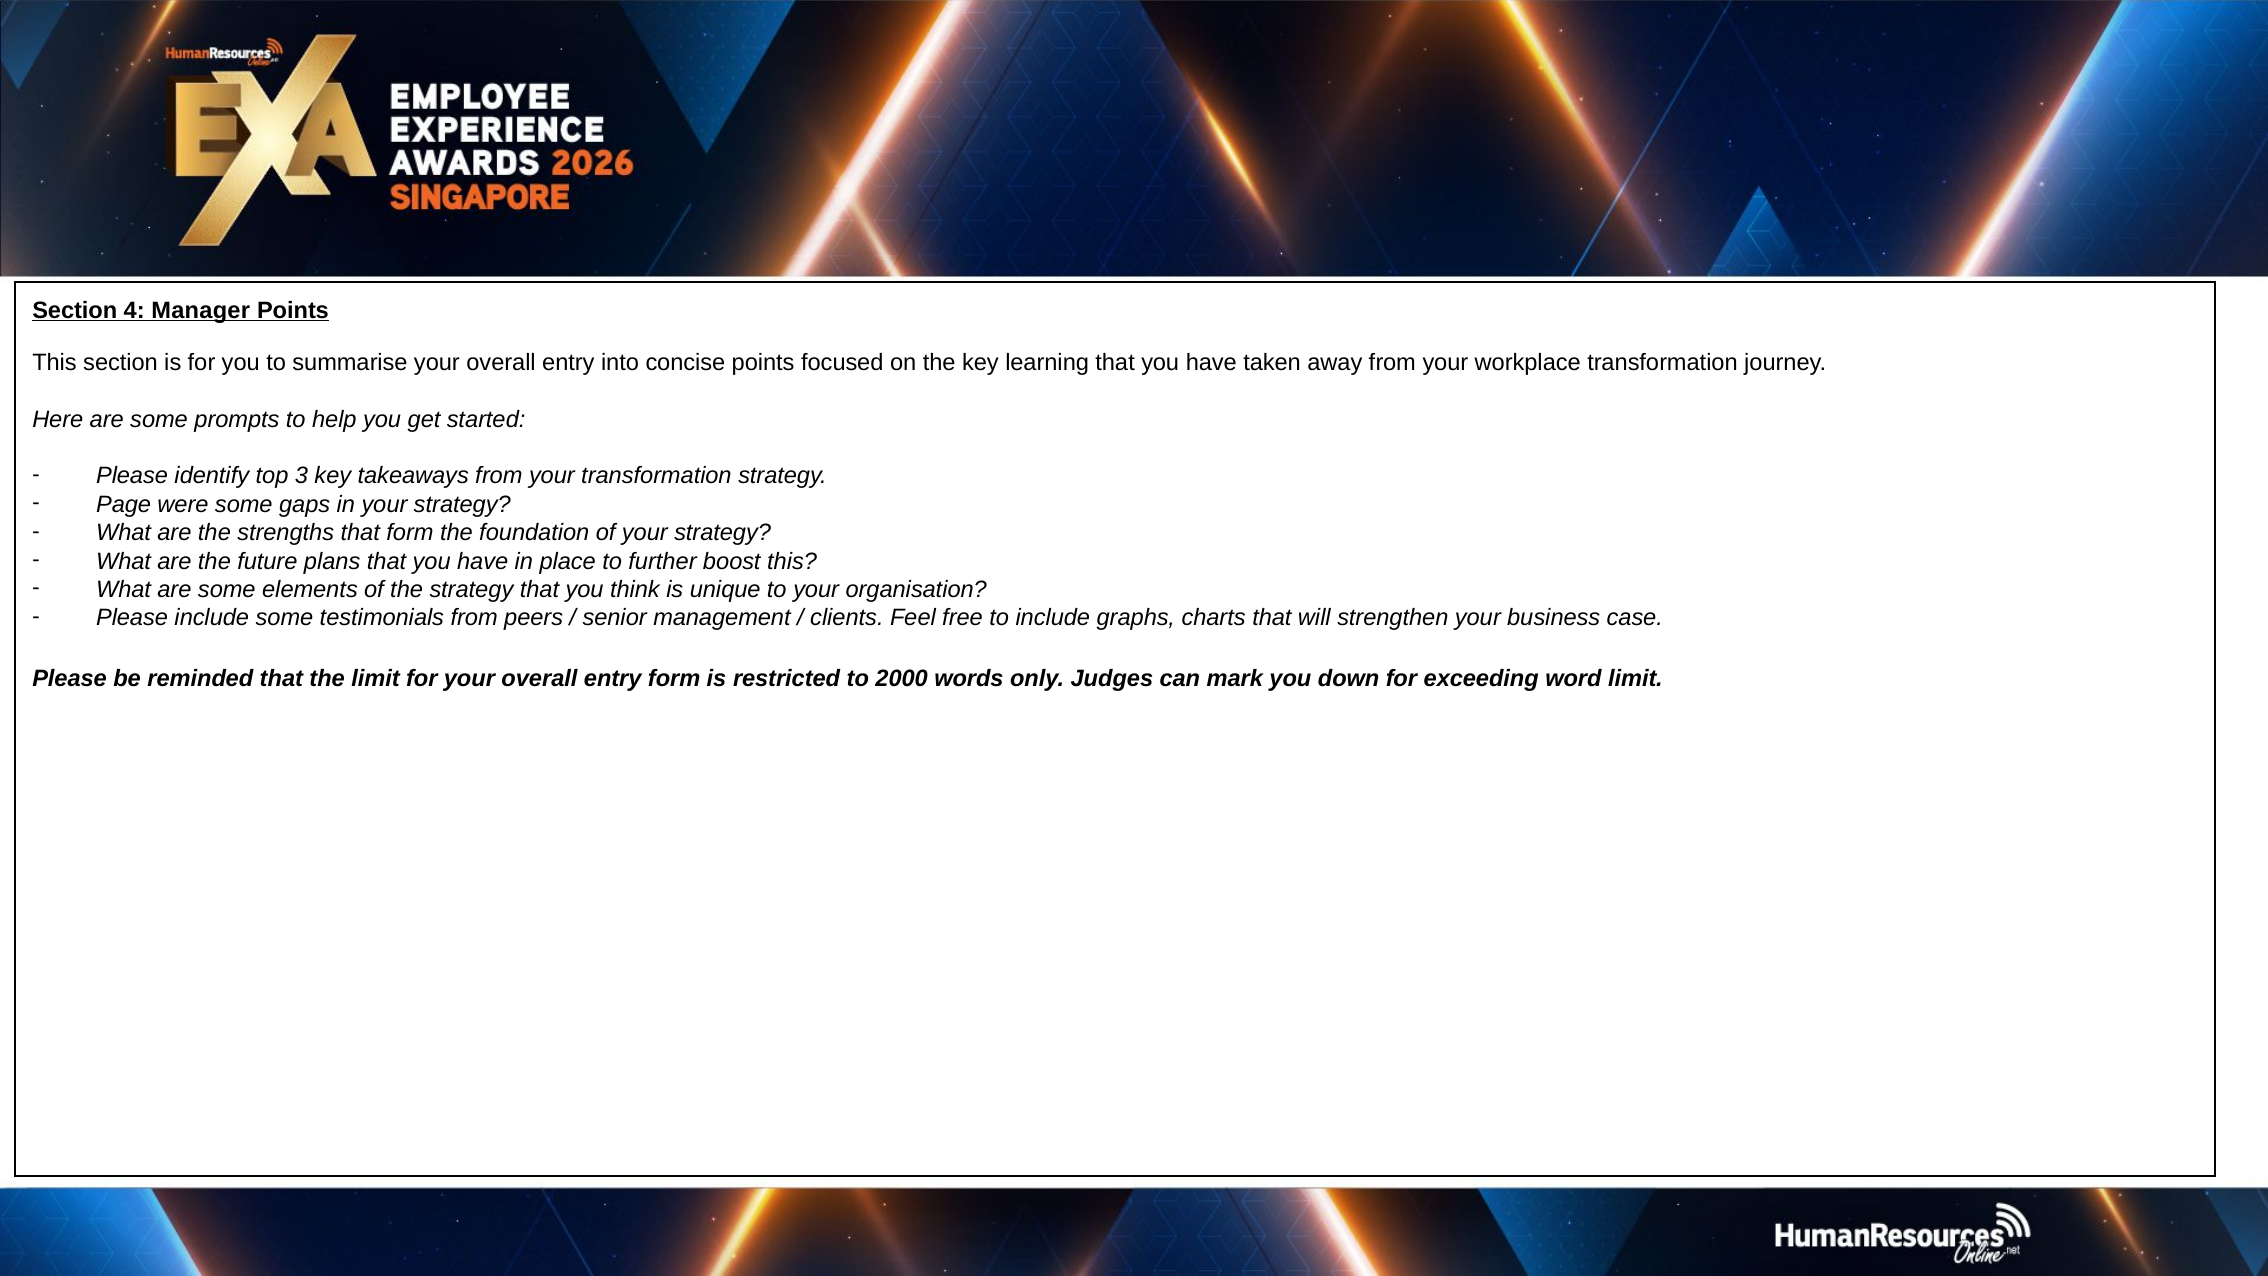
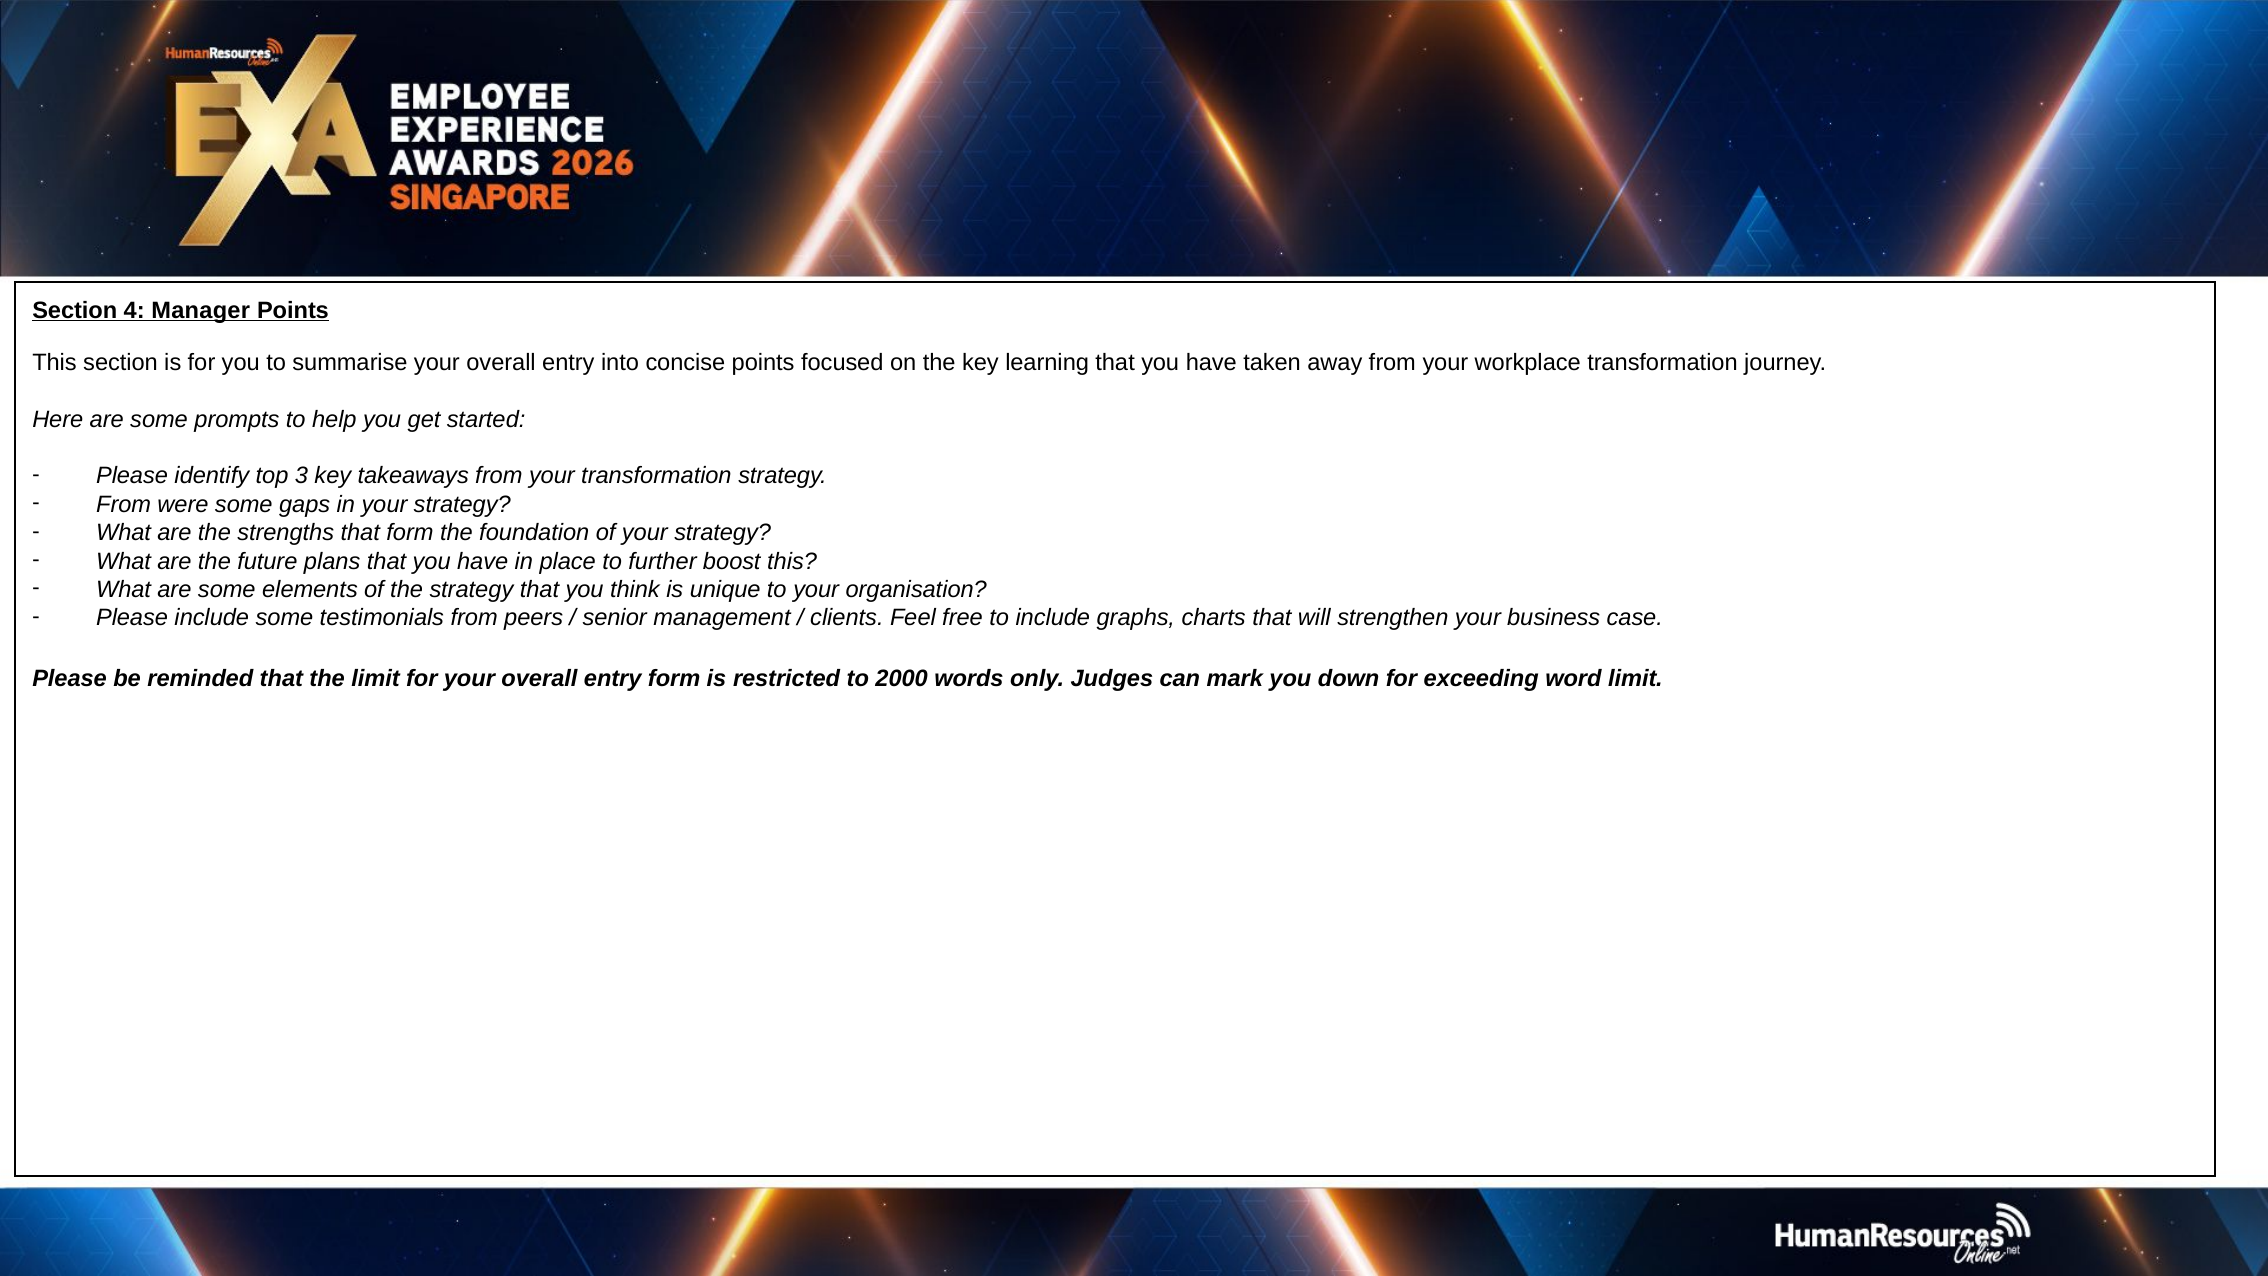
Page: Page -> From (124, 504)
